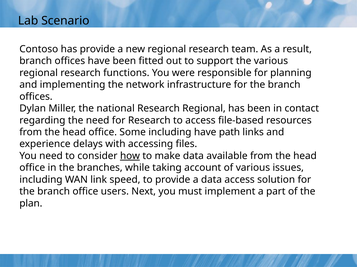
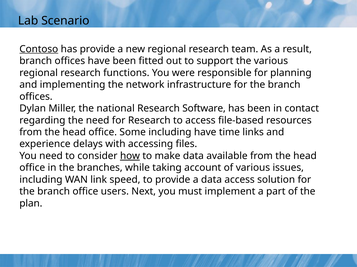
Contoso underline: none -> present (39, 49)
Research Regional: Regional -> Software (204, 109)
path: path -> time (229, 132)
